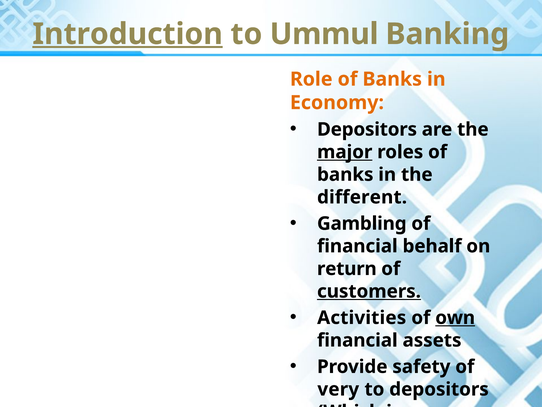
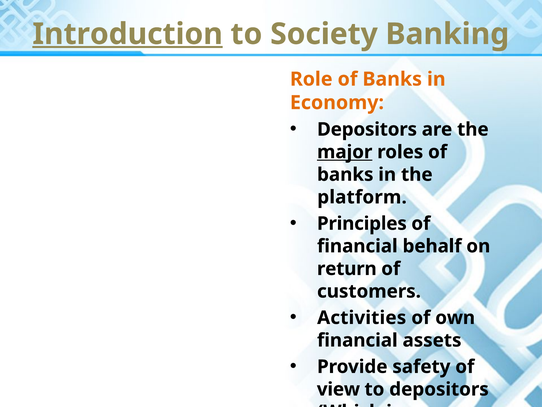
Ummul: Ummul -> Society (324, 34)
different: different -> platform (362, 197)
Gambling: Gambling -> Principles (362, 223)
customers underline: present -> none (369, 291)
own underline: present -> none (455, 317)
very: very -> view (338, 389)
